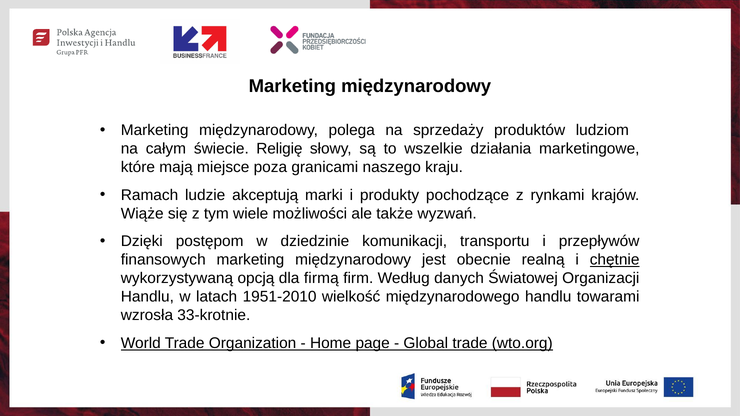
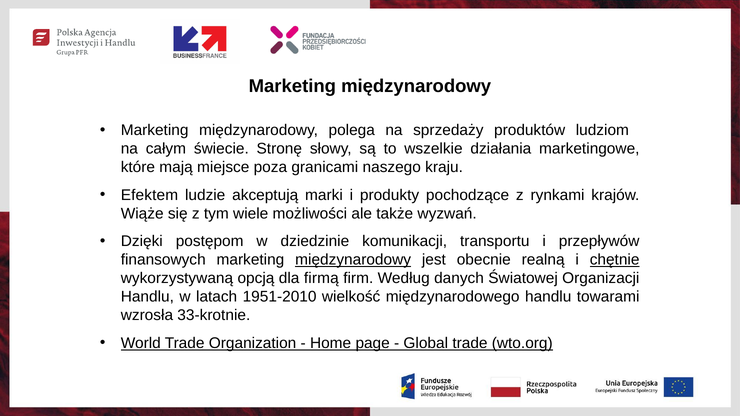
Religię: Religię -> Stronę (279, 149)
Ramach: Ramach -> Efektem (149, 195)
międzynarodowy underline: none -> present (353, 260)
